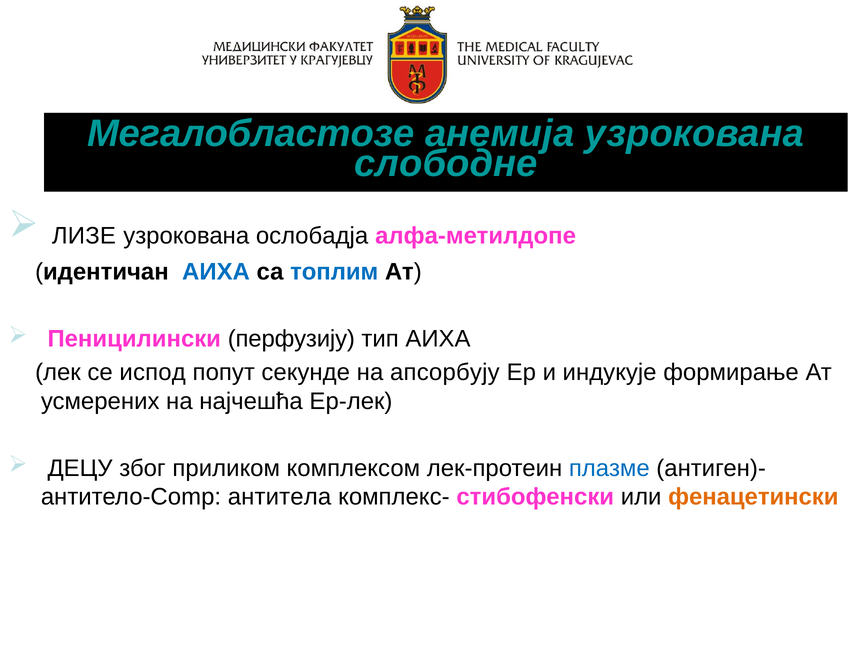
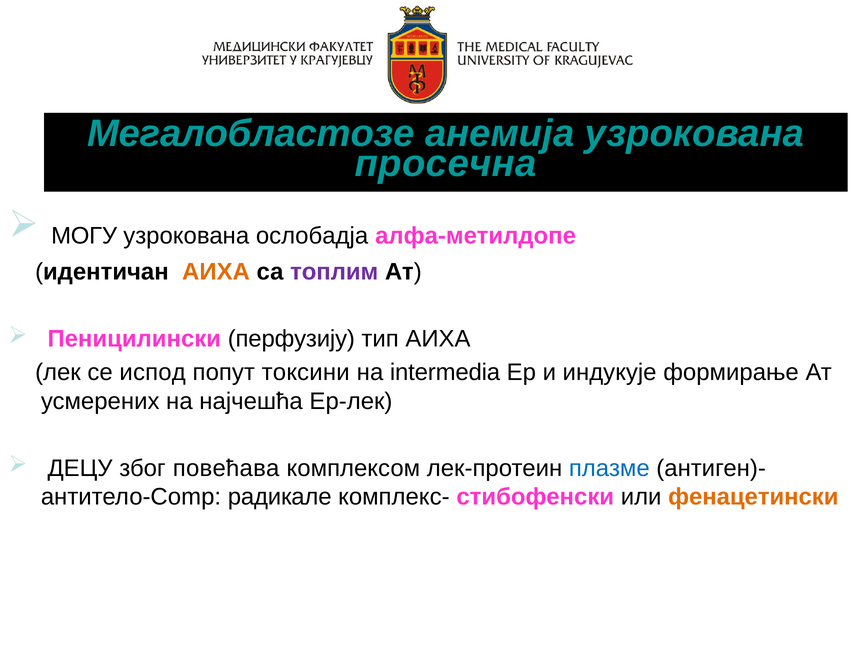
слободне: слободне -> просечна (446, 163)
ЛИЗЕ: ЛИЗЕ -> МОГУ (84, 236)
АИХА colour: blue -> orange (216, 272)
топлим colour: blue -> purple (334, 272)
секунде: секунде -> токсини (306, 372)
апсорбују: апсорбују -> intermedia (445, 372)
приликом: приликом -> повећава (226, 468)
антитела: антитела -> радикале (280, 497)
